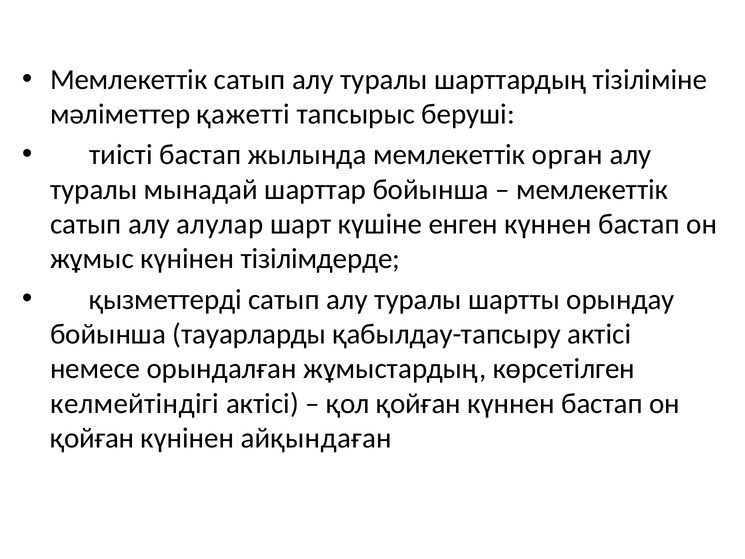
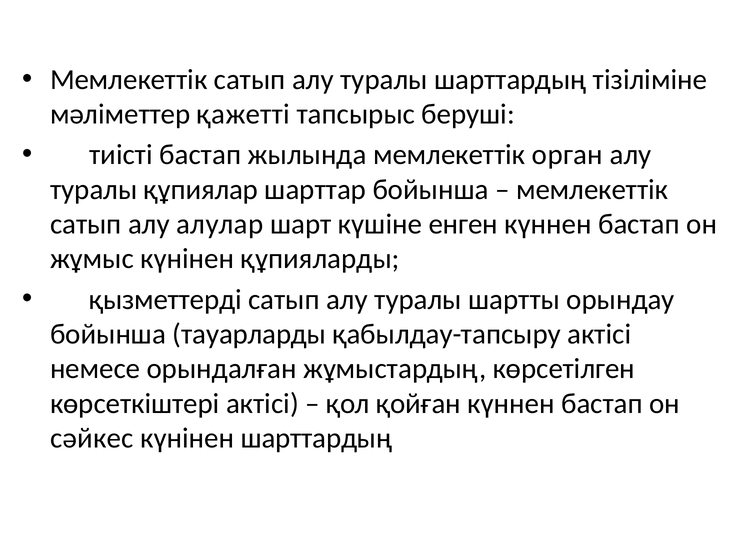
мынадай: мынадай -> құпиялар (201, 189)
тізілімдерде: тізілімдерде -> құпияларды (320, 259)
келмейтіндігі: келмейтіндігі -> көрсеткіштері (135, 403)
қойған: қойған -> сәйкес (92, 438)
күнінен айқындаған: айқындаған -> шарттардың (316, 438)
